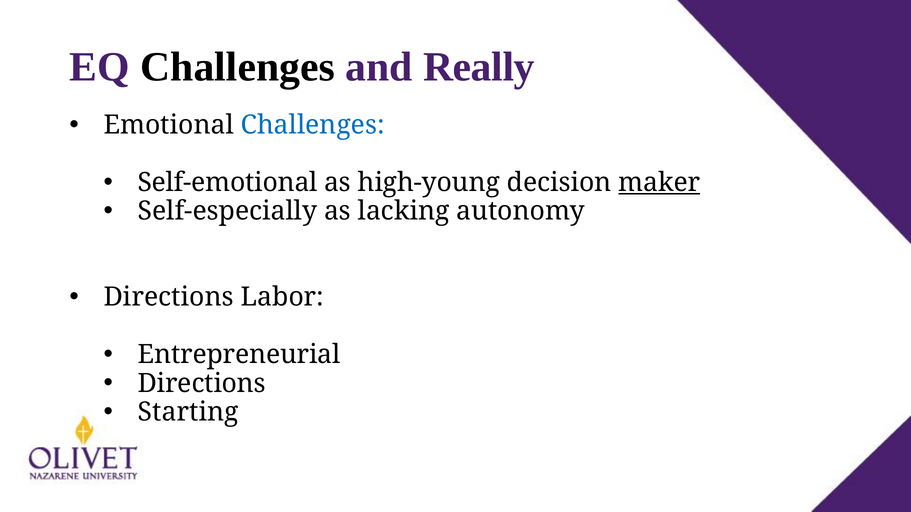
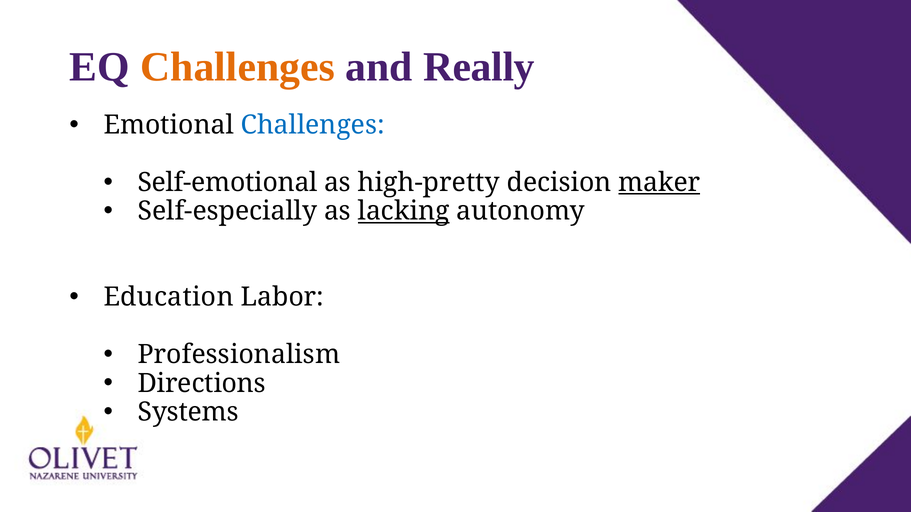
Challenges colour: black -> orange (237, 67)
high-young: high-young -> high-pretty (429, 183)
lacking underline: none -> present (404, 211)
Directions: Directions -> Education (169, 297)
Entrepreneurial: Entrepreneurial -> Professionalism (239, 355)
Starting: Starting -> Systems (188, 412)
